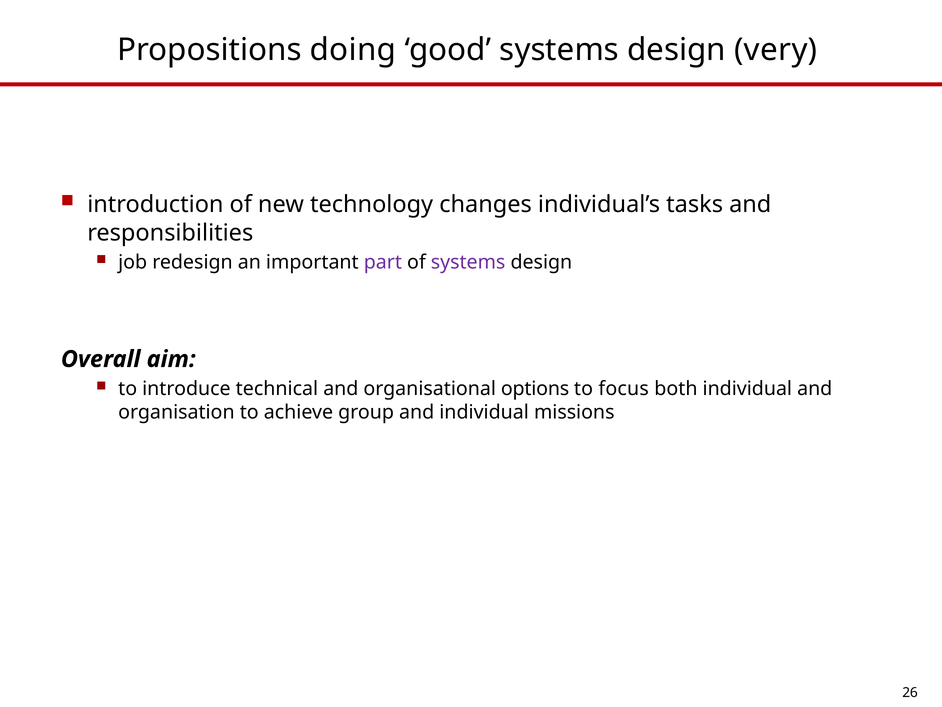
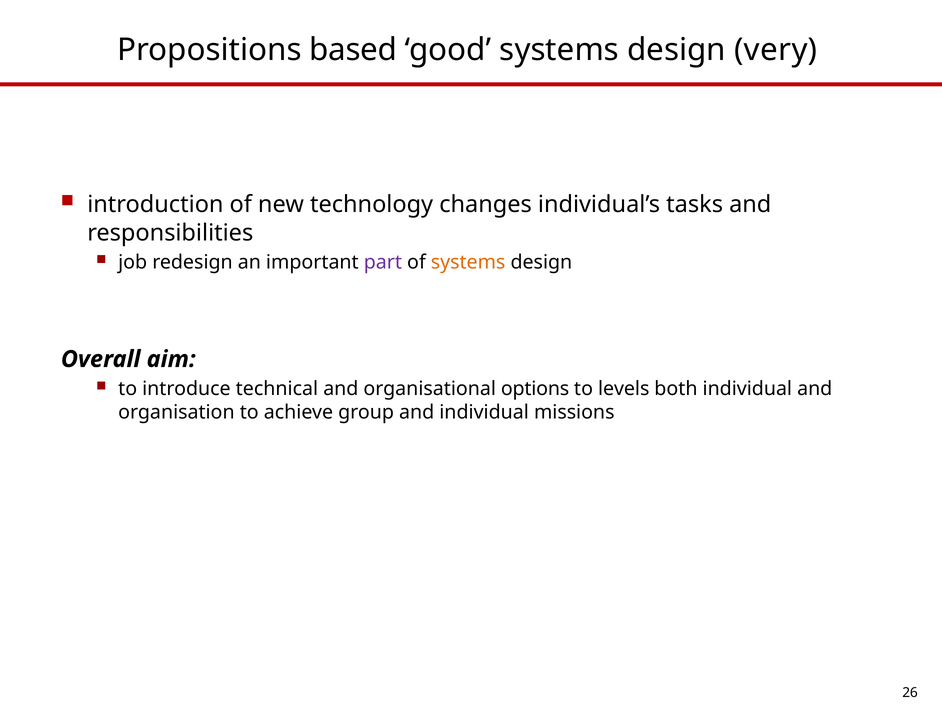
doing: doing -> based (353, 50)
systems colour: purple -> orange (468, 262)
focus: focus -> levels (624, 389)
